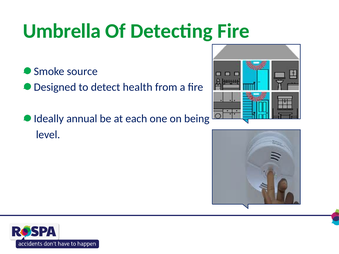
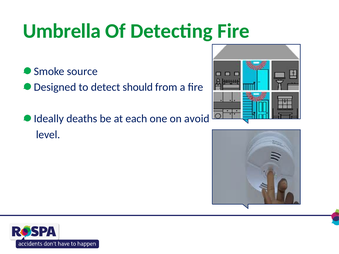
health: health -> should (138, 87)
annual: annual -> deaths (82, 119)
being: being -> avoid (197, 119)
